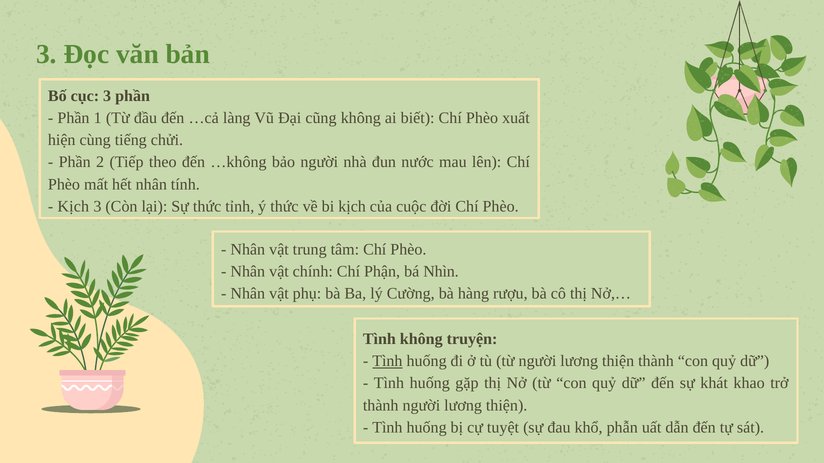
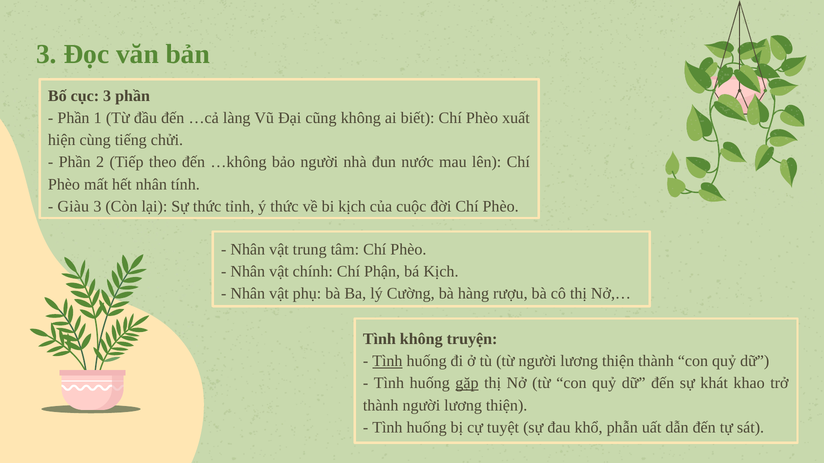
Kịch: Kịch -> Giàu (73, 207)
bá Nhìn: Nhìn -> Kịch (441, 272)
gặp underline: none -> present (467, 384)
